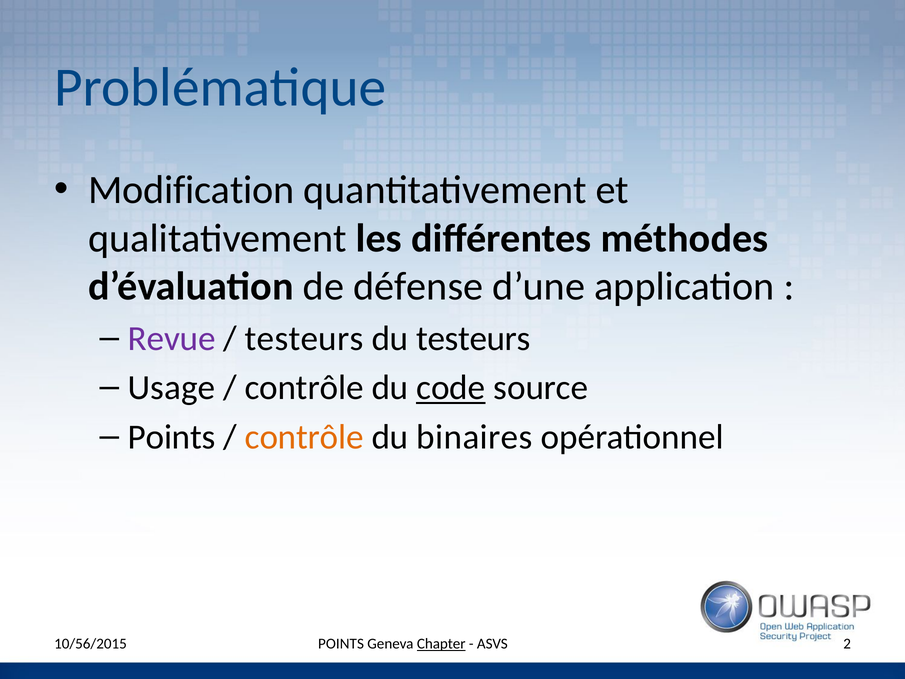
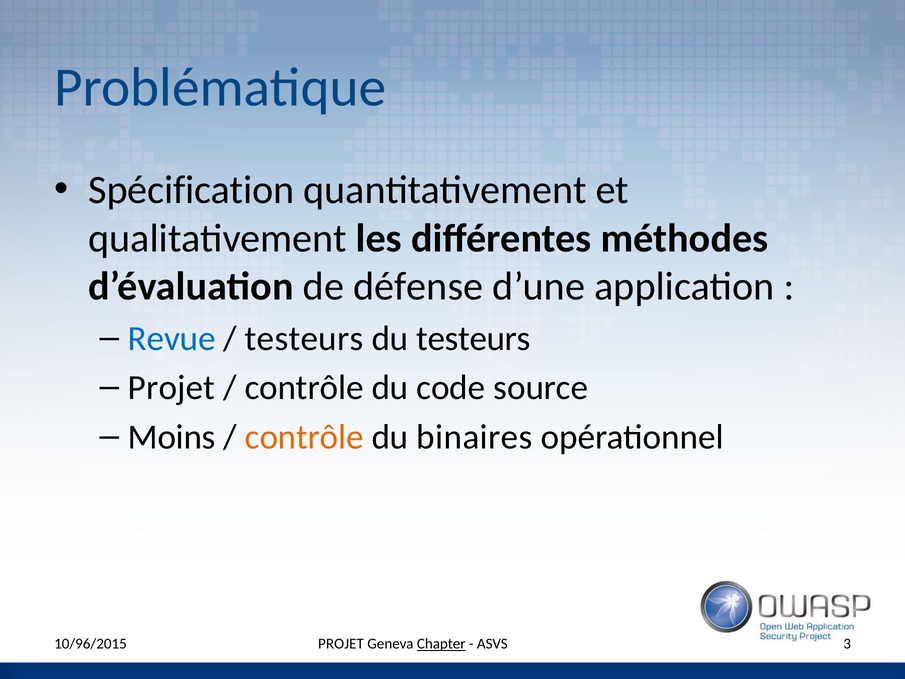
Modification: Modification -> Spécification (191, 190)
Revue colour: purple -> blue (172, 338)
Usage: Usage -> Projet (172, 388)
code underline: present -> none (451, 388)
Points: Points -> Moins (172, 437)
10/56/2015: 10/56/2015 -> 10/96/2015 (90, 644)
POINTS: POINTS -> PROJET (341, 644)
2: 2 -> 3 (847, 644)
